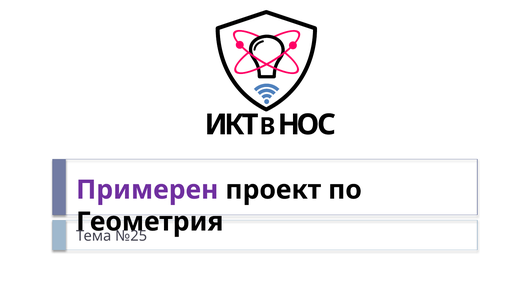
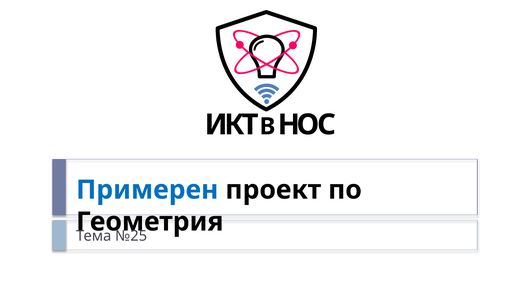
Примерен colour: purple -> blue (147, 190)
